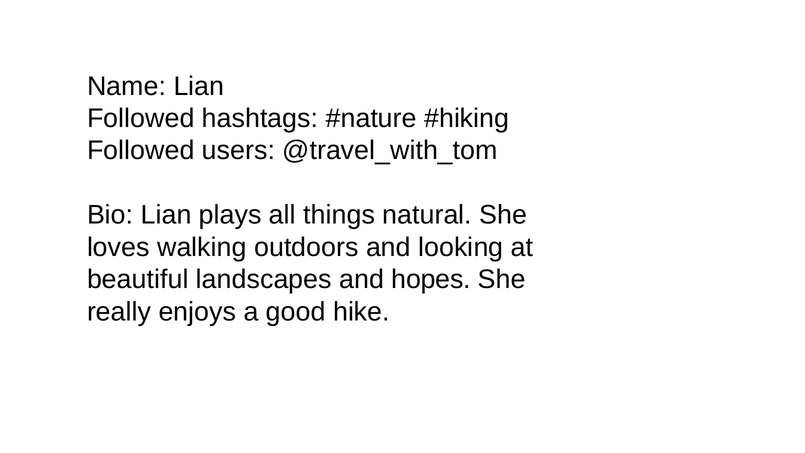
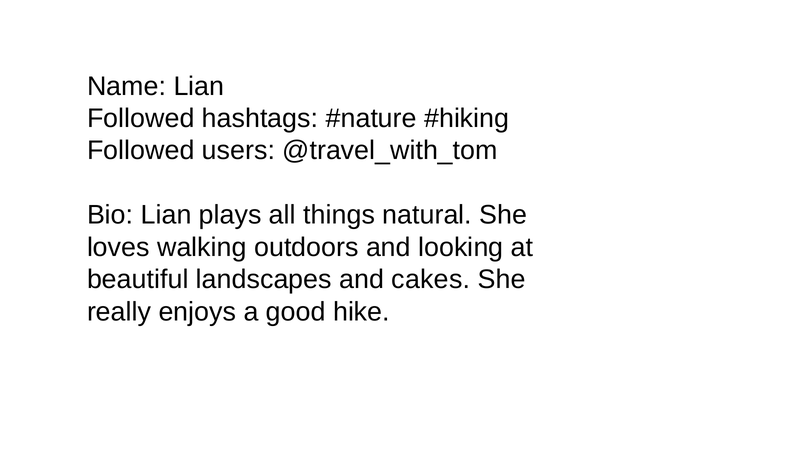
hopes: hopes -> cakes (431, 279)
